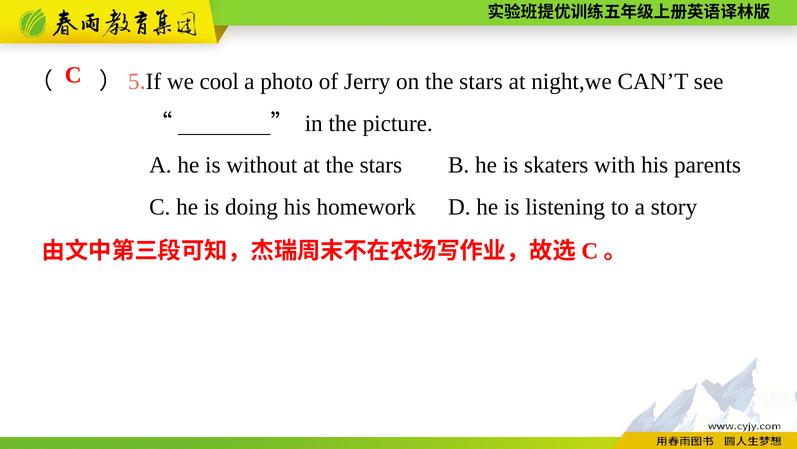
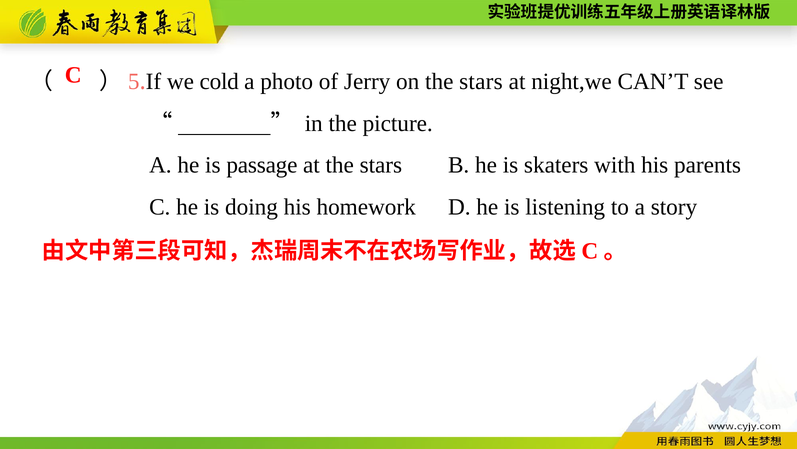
cool: cool -> cold (219, 81)
without: without -> passage (262, 165)
